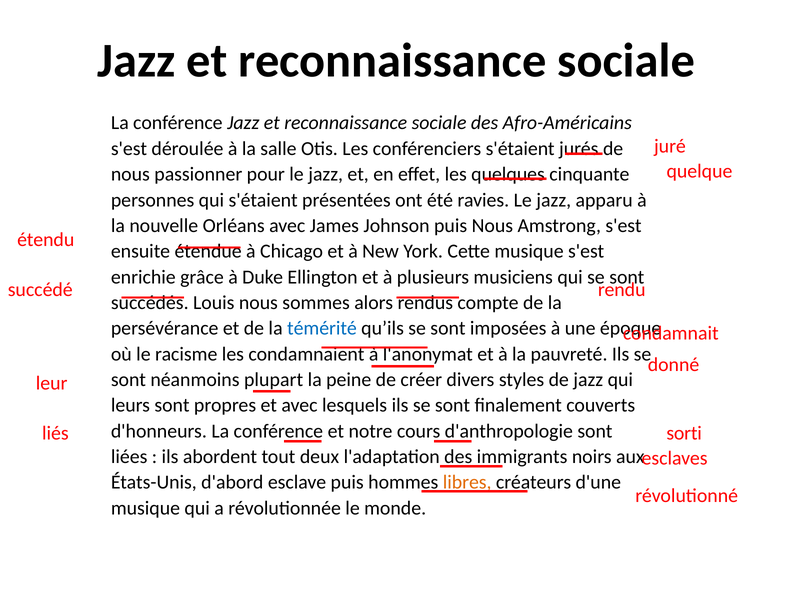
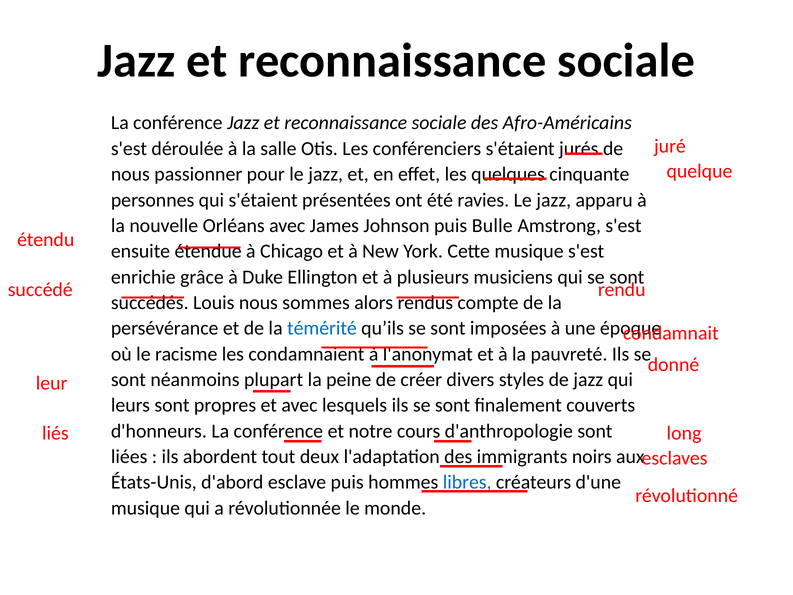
puis Nous: Nous -> Bulle (492, 226)
sorti: sorti -> long (684, 433)
libres colour: orange -> blue (467, 482)
